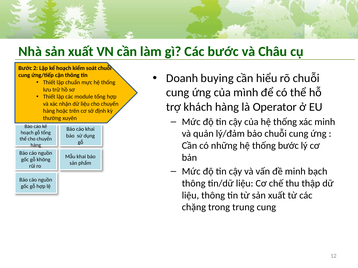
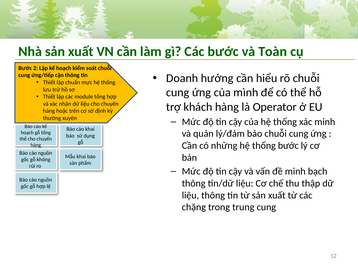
Châu: Châu -> Toàn (273, 52)
buying: buying -> hướng (217, 78)
